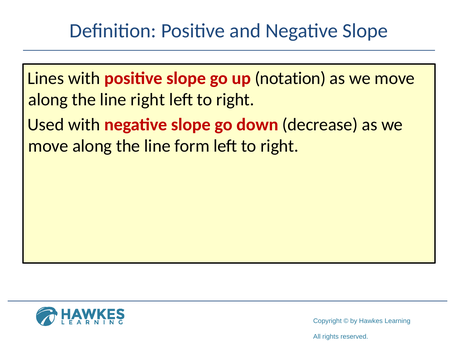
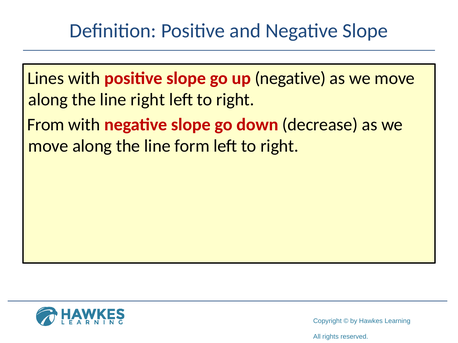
up notation: notation -> negative (290, 78)
Used: Used -> From (46, 125)
